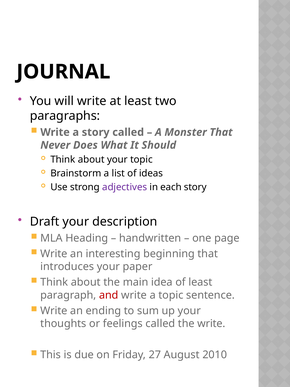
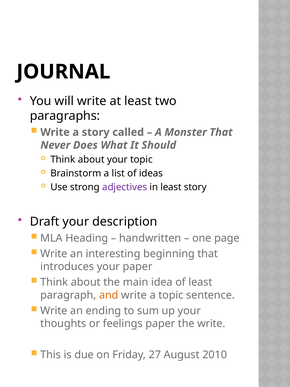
in each: each -> least (171, 187)
and colour: red -> orange (109, 295)
feelings called: called -> paper (160, 323)
